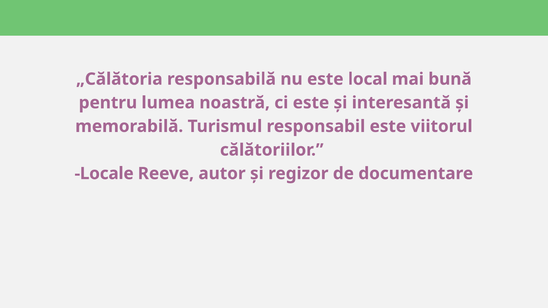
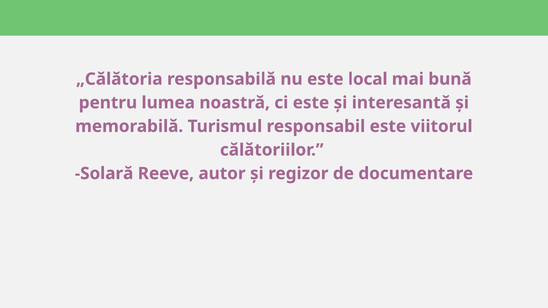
Locale: Locale -> Solară (104, 174)
